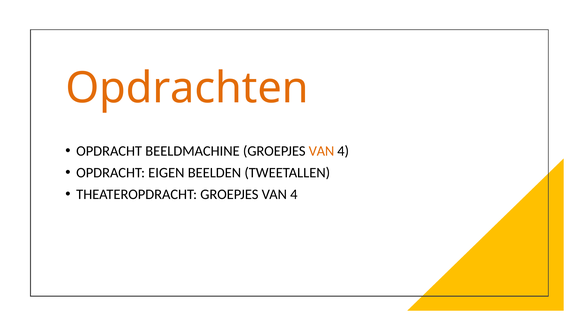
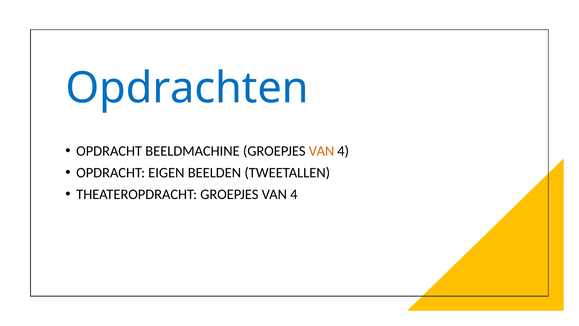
Opdrachten colour: orange -> blue (187, 88)
